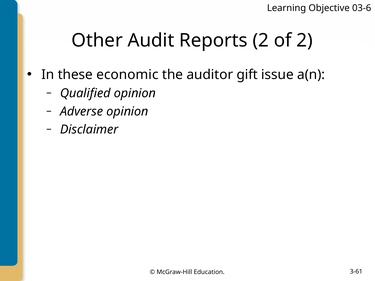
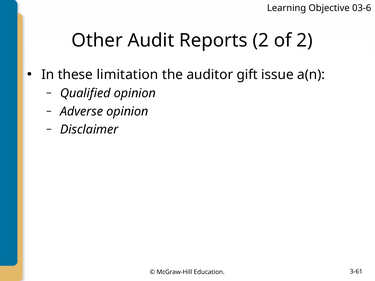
economic: economic -> limitation (127, 75)
